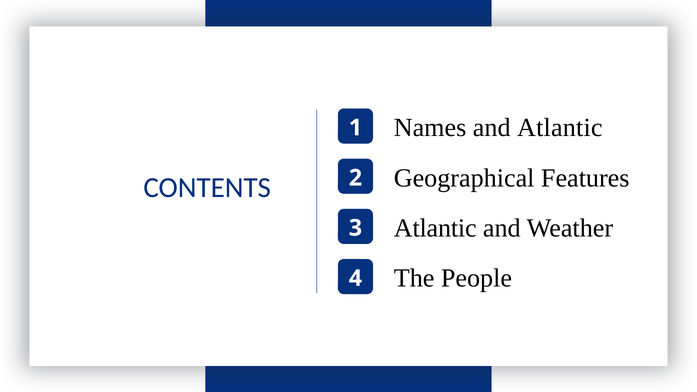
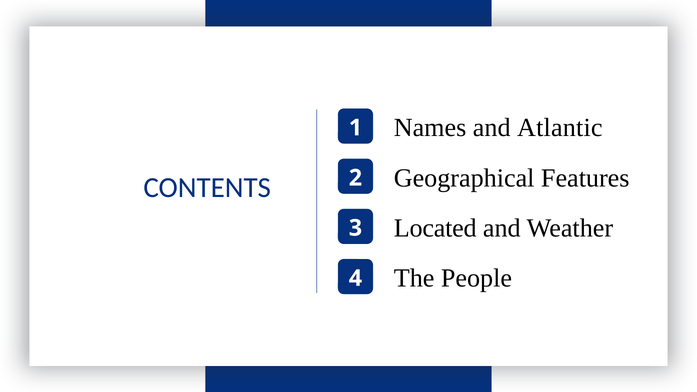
3 Atlantic: Atlantic -> Located (435, 228)
